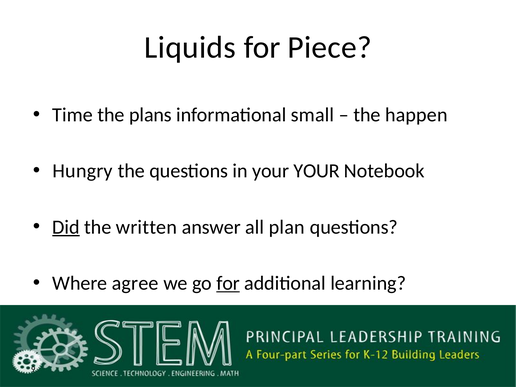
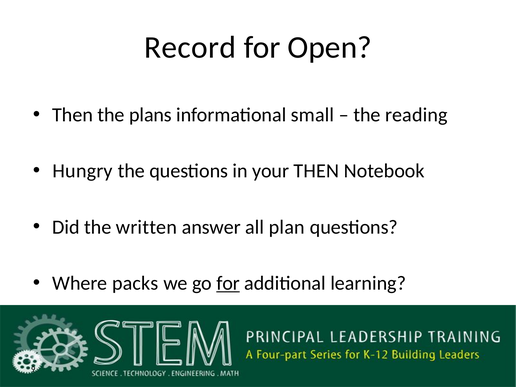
Liquids: Liquids -> Record (190, 47)
Piece: Piece -> Open (330, 47)
Time: Time -> Then (73, 115)
happen: happen -> reading (416, 115)
your YOUR: YOUR -> THEN (316, 171)
Did underline: present -> none (66, 227)
agree: agree -> packs (135, 283)
